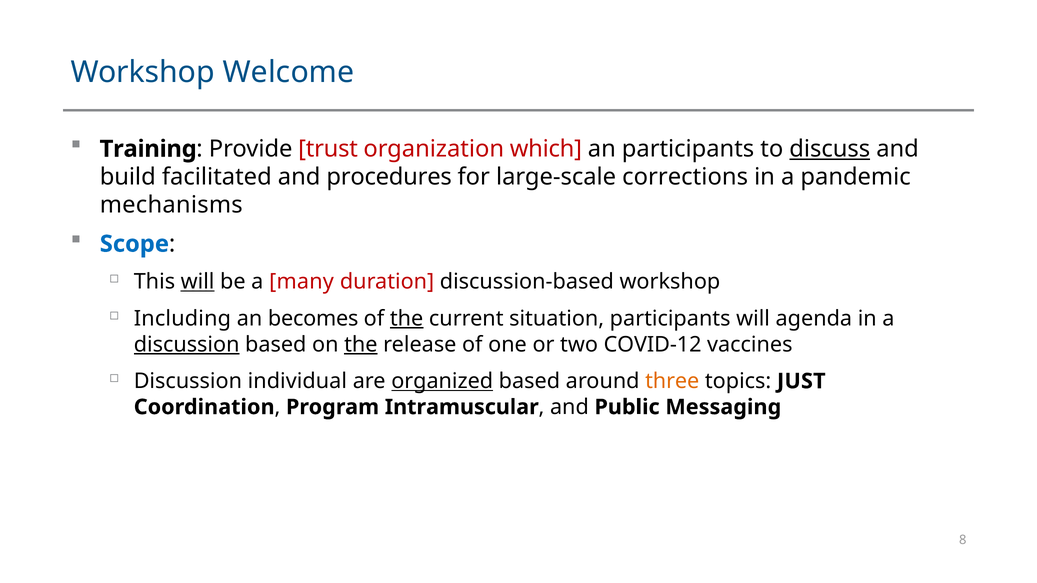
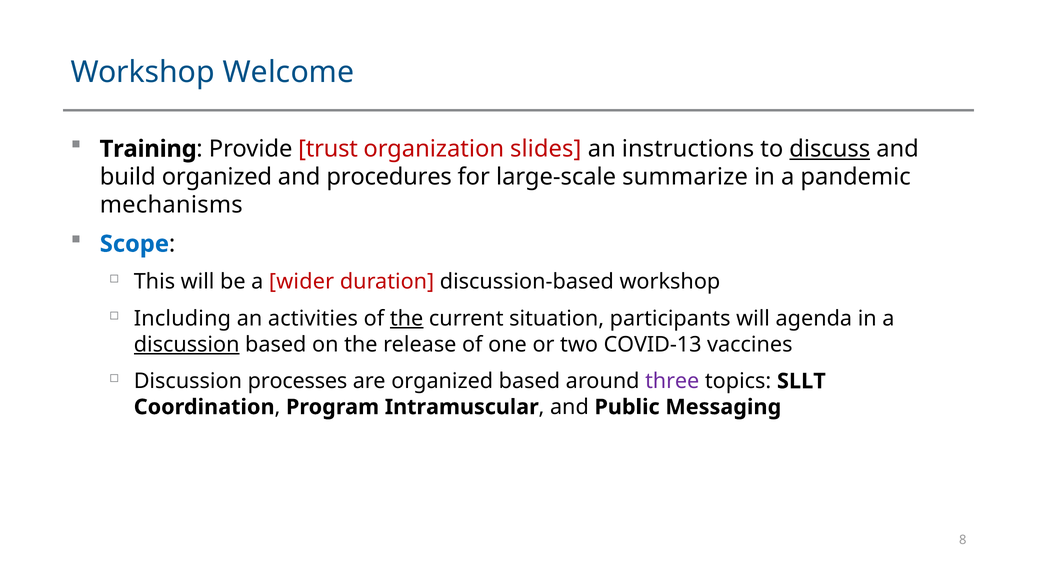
which: which -> slides (546, 149)
an participants: participants -> instructions (688, 149)
build facilitated: facilitated -> organized (217, 177)
corrections: corrections -> summarize (685, 177)
will underline: present -> none (198, 282)
many: many -> wider (302, 282)
becomes: becomes -> activities (313, 319)
the underline: present -> none (361, 345)
COVID-12: COVID-12 -> COVID-13 (653, 345)
individual: individual -> processes (297, 381)
organized underline: present -> none (442, 381)
three colour: orange -> purple (672, 381)
JUST: JUST -> SLLT (801, 381)
